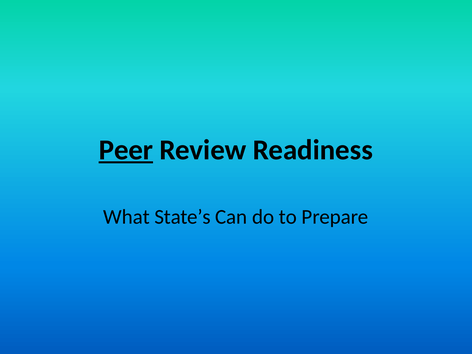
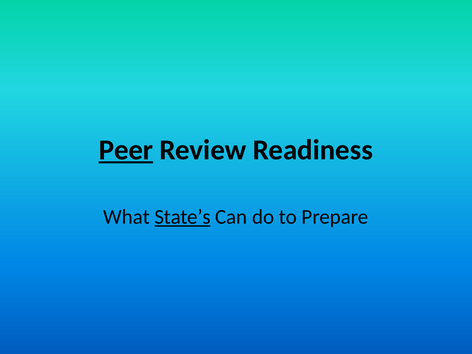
State’s underline: none -> present (183, 217)
